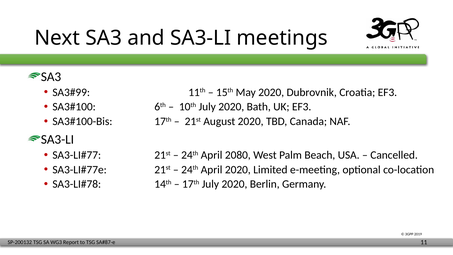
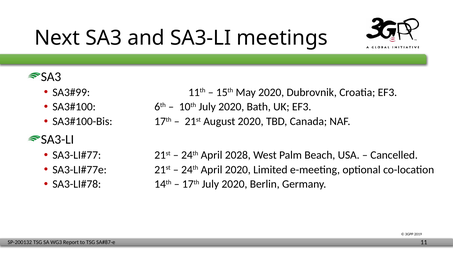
2080: 2080 -> 2028 (238, 155)
